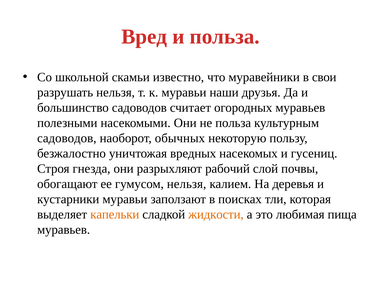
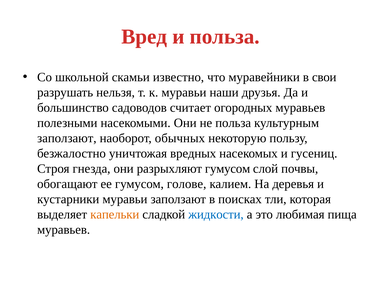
садоводов: садоводов -> заползают (67, 138)
разрыхляют рабочий: рабочий -> гумусом (228, 169)
гумусом нельзя: нельзя -> голове (187, 184)
жидкости colour: orange -> blue (216, 214)
